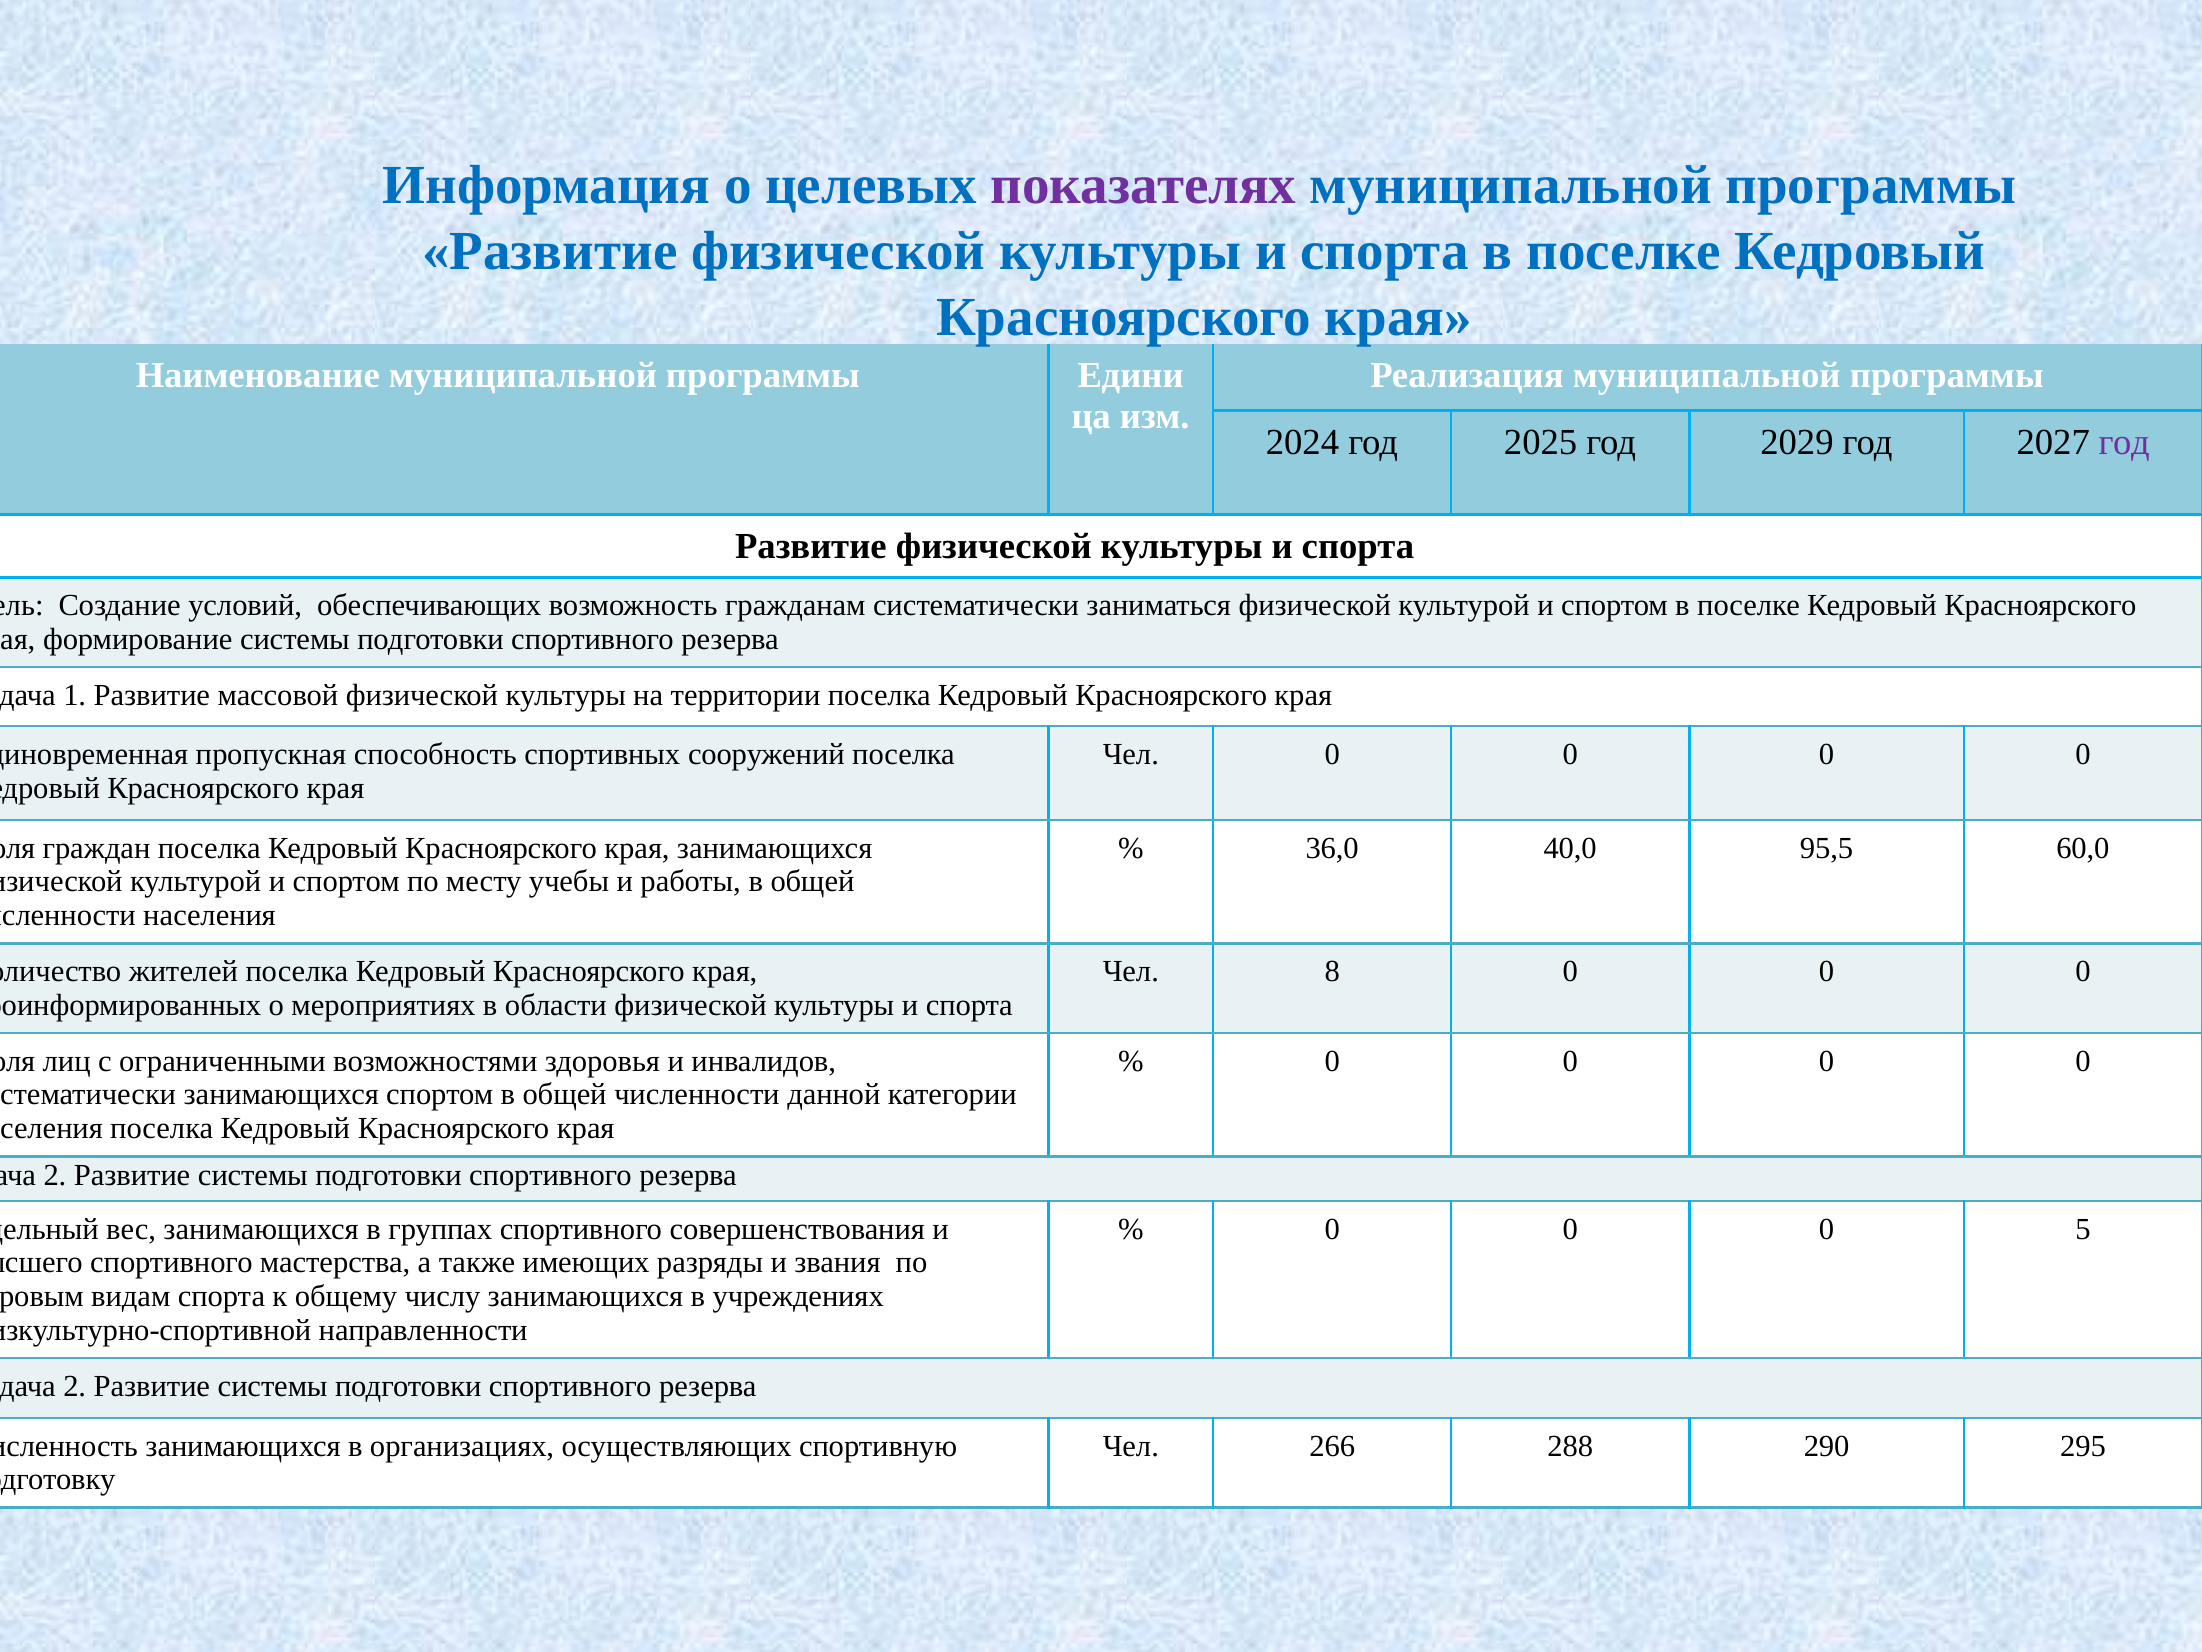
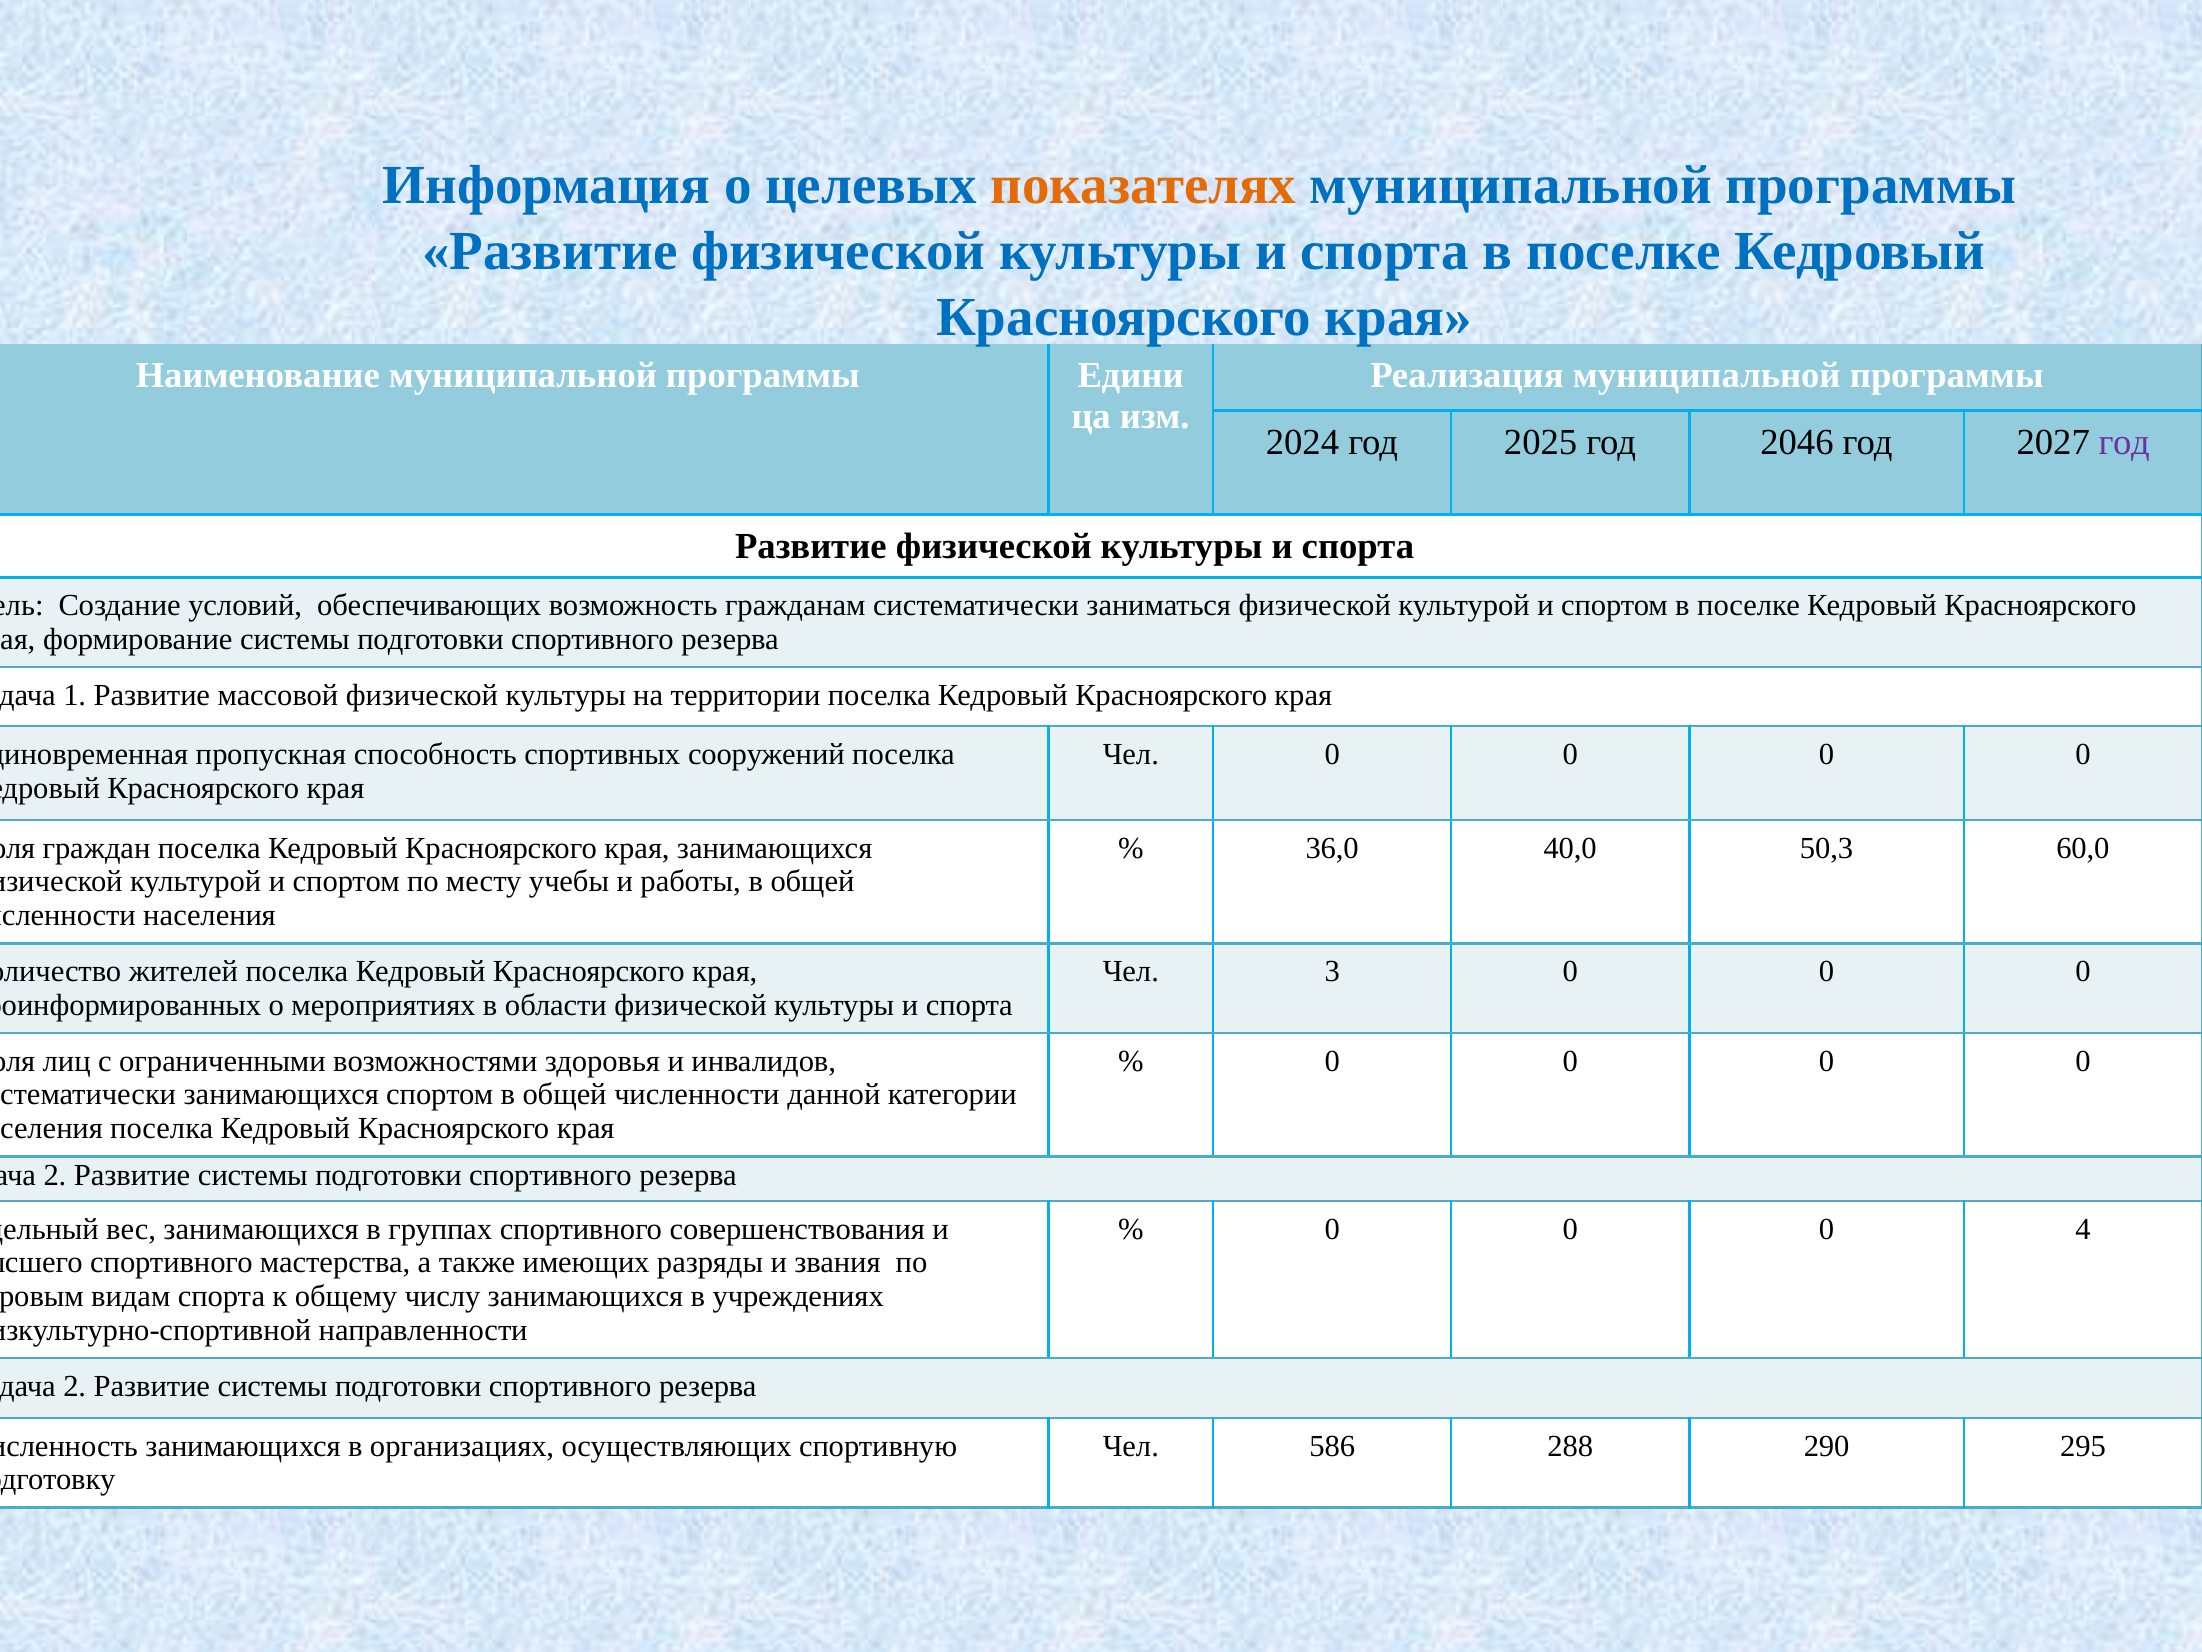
показателях colour: purple -> orange (1143, 185)
2029: 2029 -> 2046 (1797, 442)
95,5: 95,5 -> 50,3 (1827, 848)
8: 8 -> 3 (1332, 971)
5: 5 -> 4 (2083, 1229)
266: 266 -> 586 (1332, 1445)
